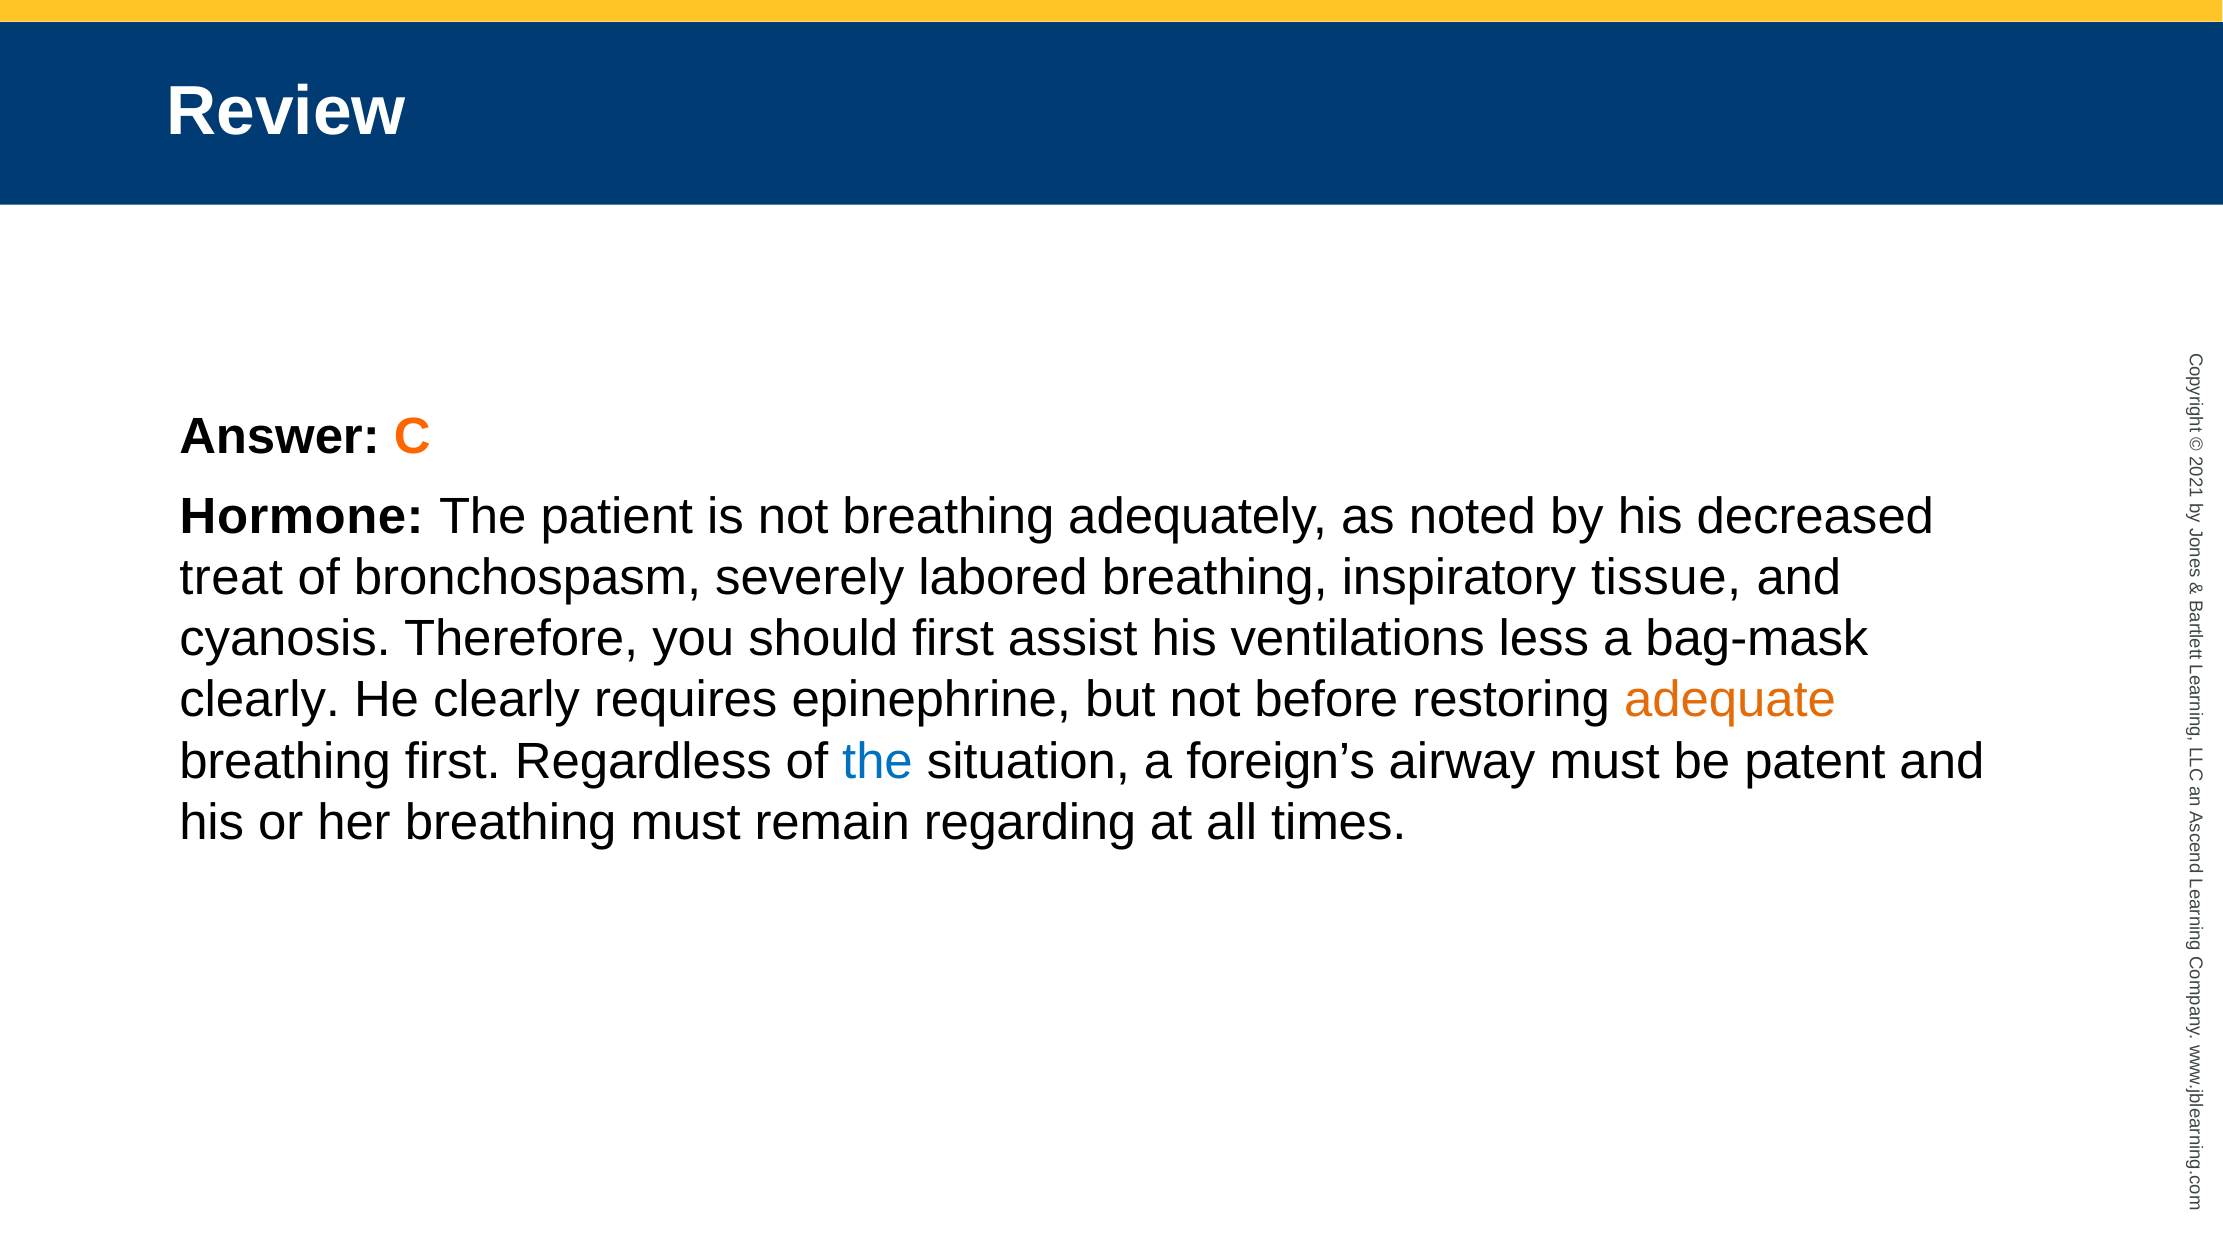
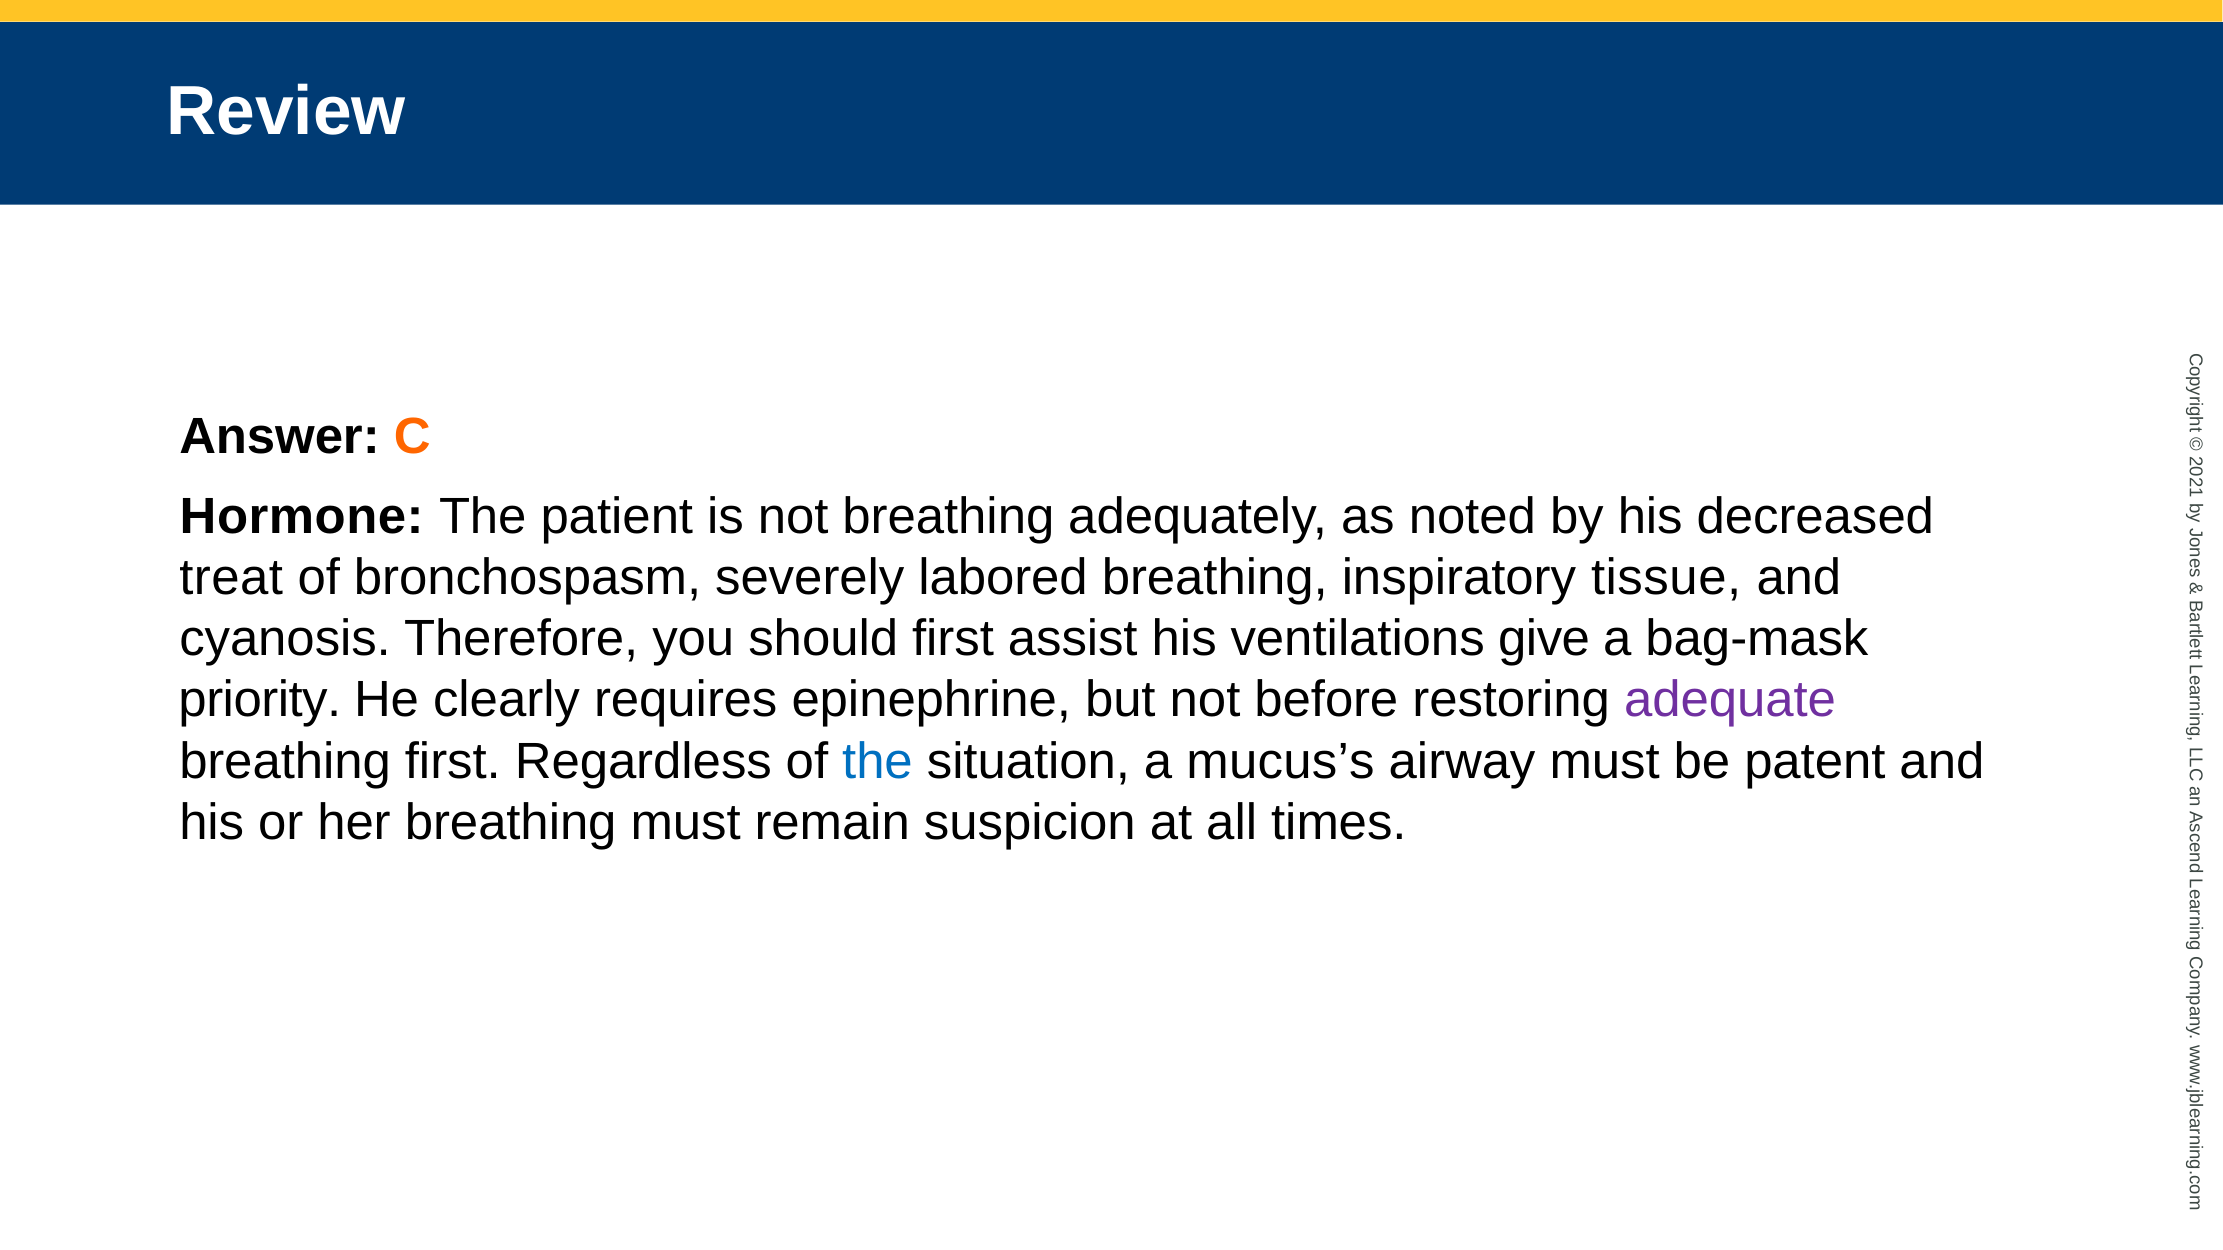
less: less -> give (1544, 639)
clearly: clearly -> priority (260, 700)
adequate colour: orange -> purple (1730, 700)
foreign’s: foreign’s -> mucus’s (1280, 762)
regarding: regarding -> suspicion (1030, 823)
